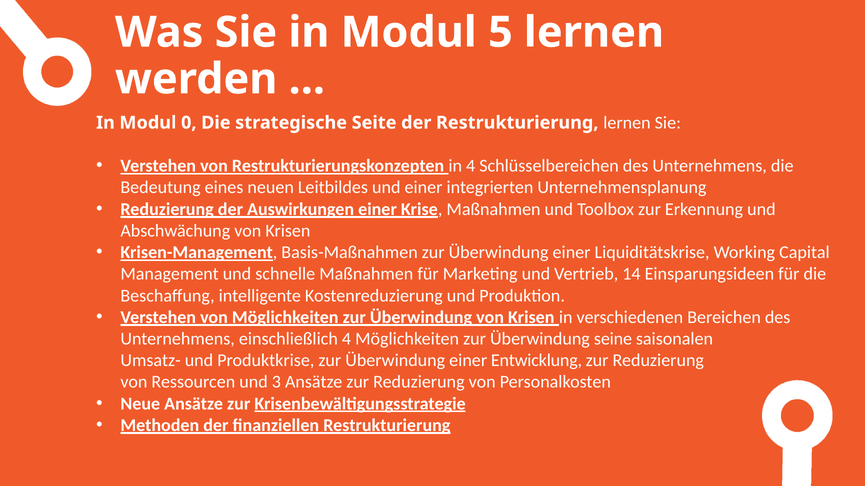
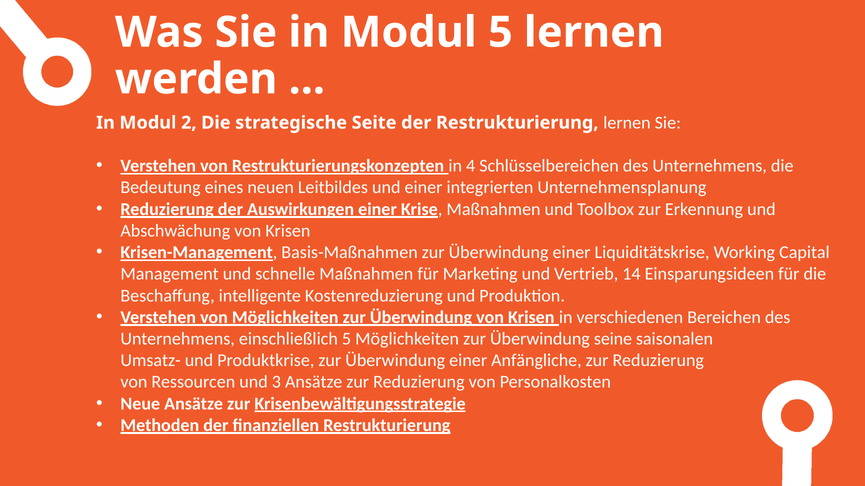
0: 0 -> 2 (189, 123)
einschließlich 4: 4 -> 5 (346, 339)
Entwicklung: Entwicklung -> Anfängliche (536, 361)
